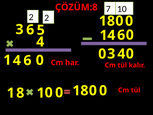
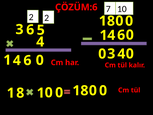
ÇÖZÜM:8: ÇÖZÜM:8 -> ÇÖZÜM:6 (76, 7)
